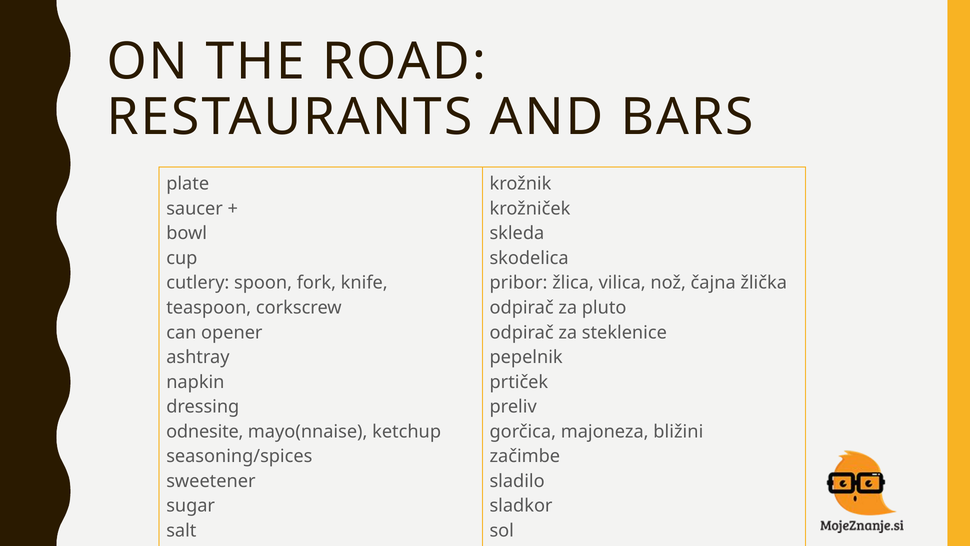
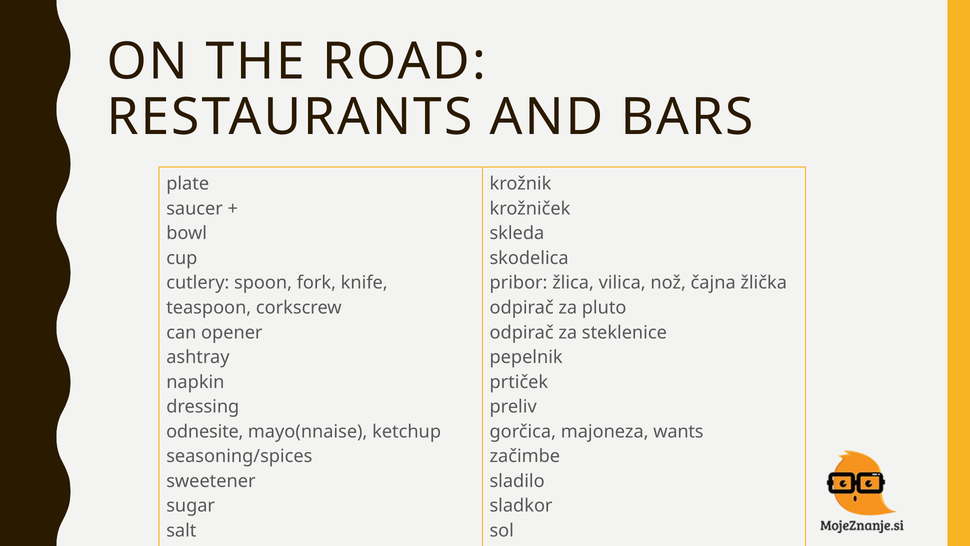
bližini: bližini -> wants (678, 431)
